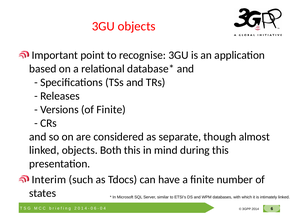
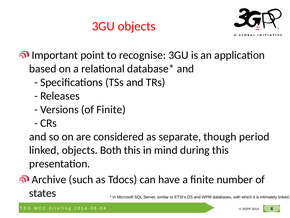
almost: almost -> period (254, 136)
Interim: Interim -> Archive (49, 179)
